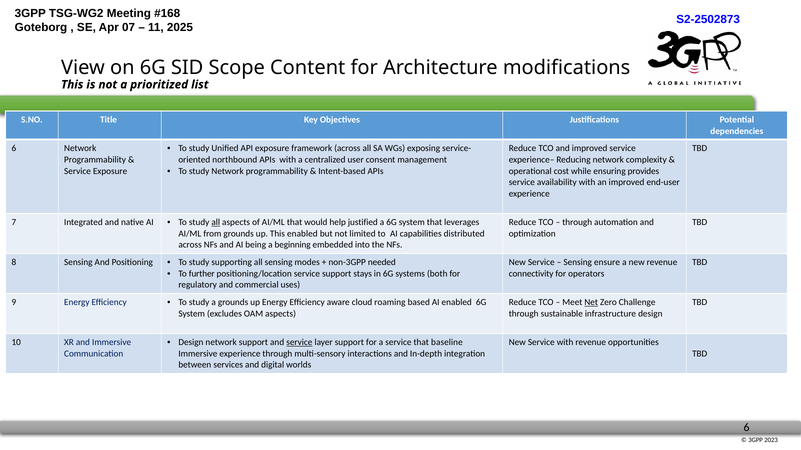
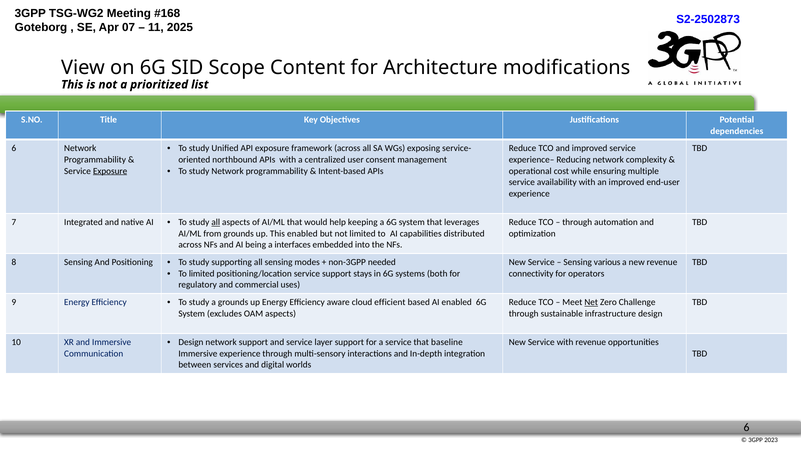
Exposure underline: none -> present (110, 171)
provides: provides -> multiple (643, 171)
justified: justified -> keeping (363, 223)
beginning: beginning -> interfaces (293, 245)
ensure: ensure -> various (607, 263)
To further: further -> limited (202, 274)
roaming: roaming -> efficient (390, 303)
service underline: present -> none (299, 343)
